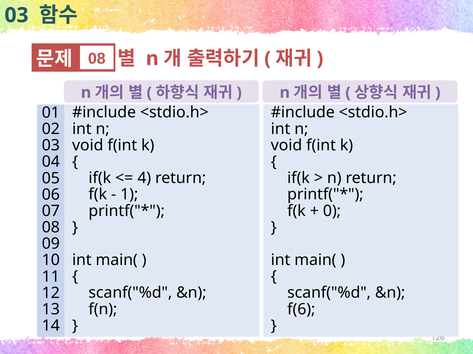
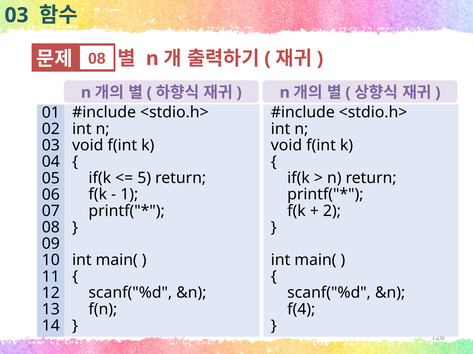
4: 4 -> 5 (144, 178)
0: 0 -> 2 (332, 211)
f(6: f(6 -> f(4 (301, 310)
